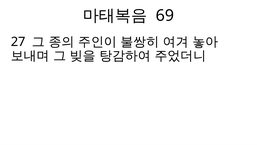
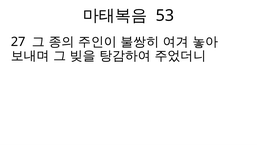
69: 69 -> 53 (165, 15)
